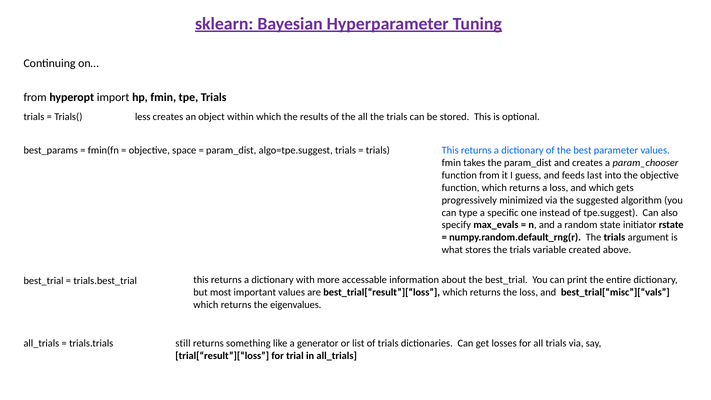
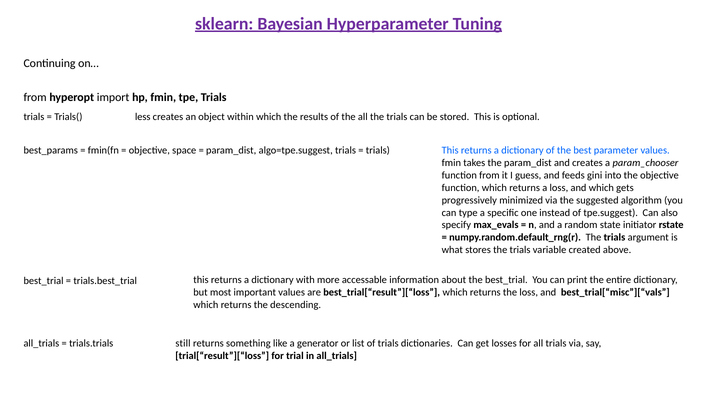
last: last -> gini (595, 175)
eigenvalues: eigenvalues -> descending (296, 305)
